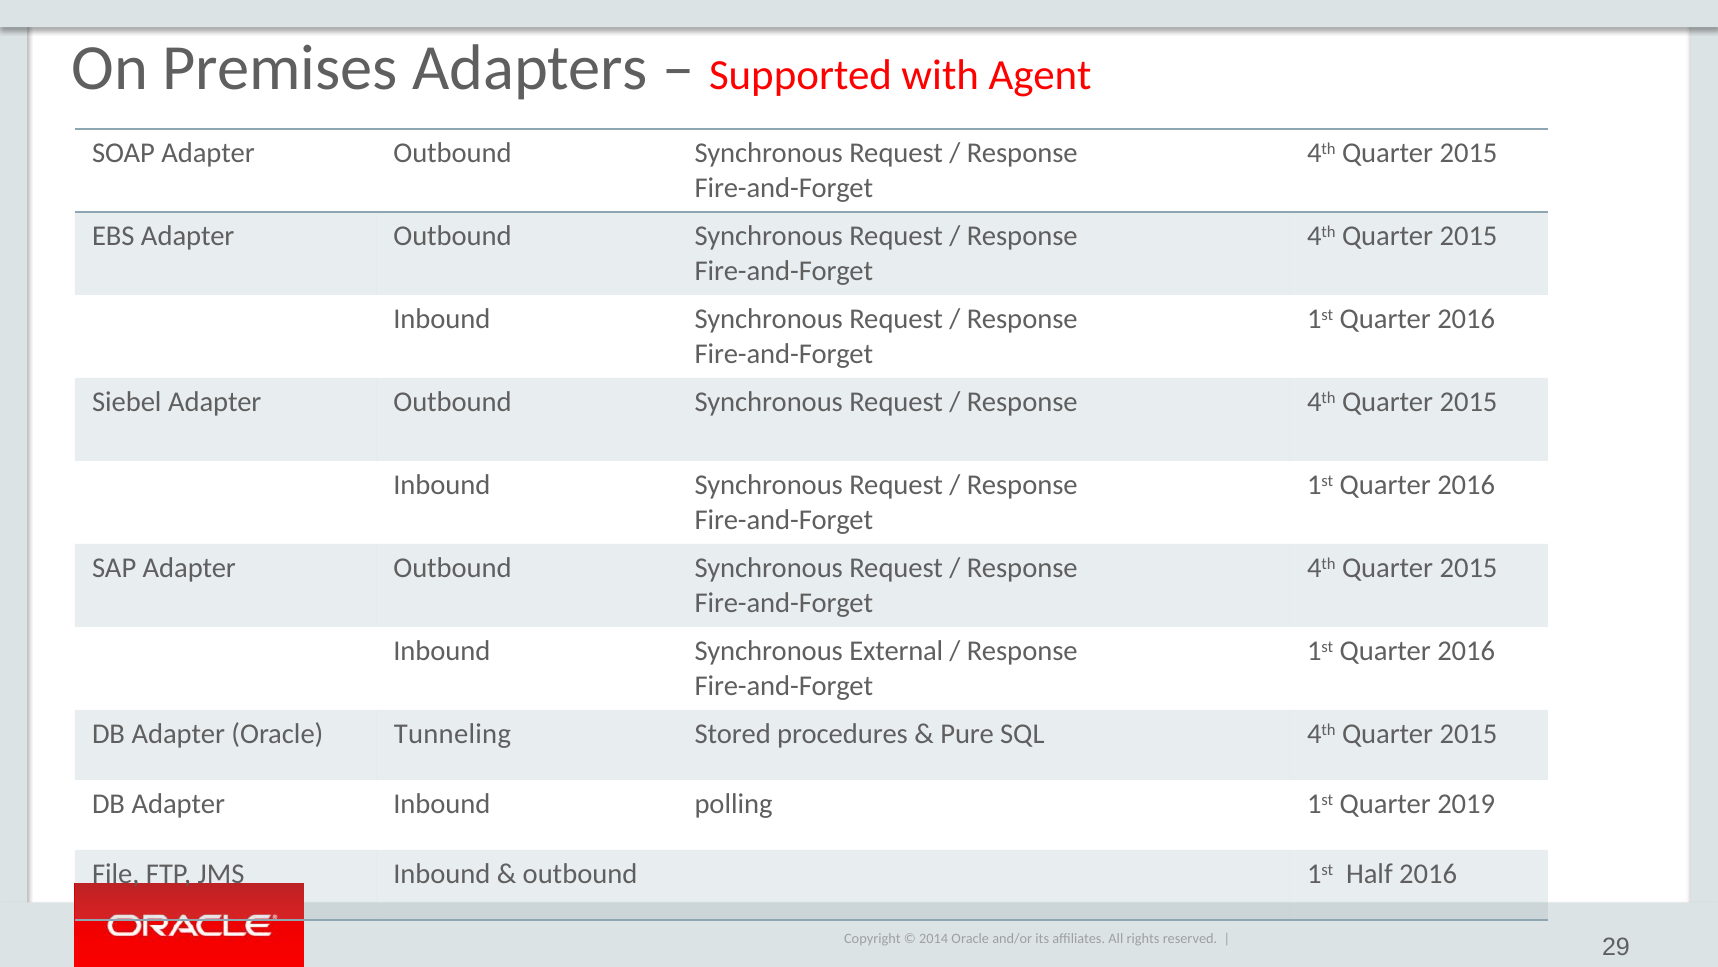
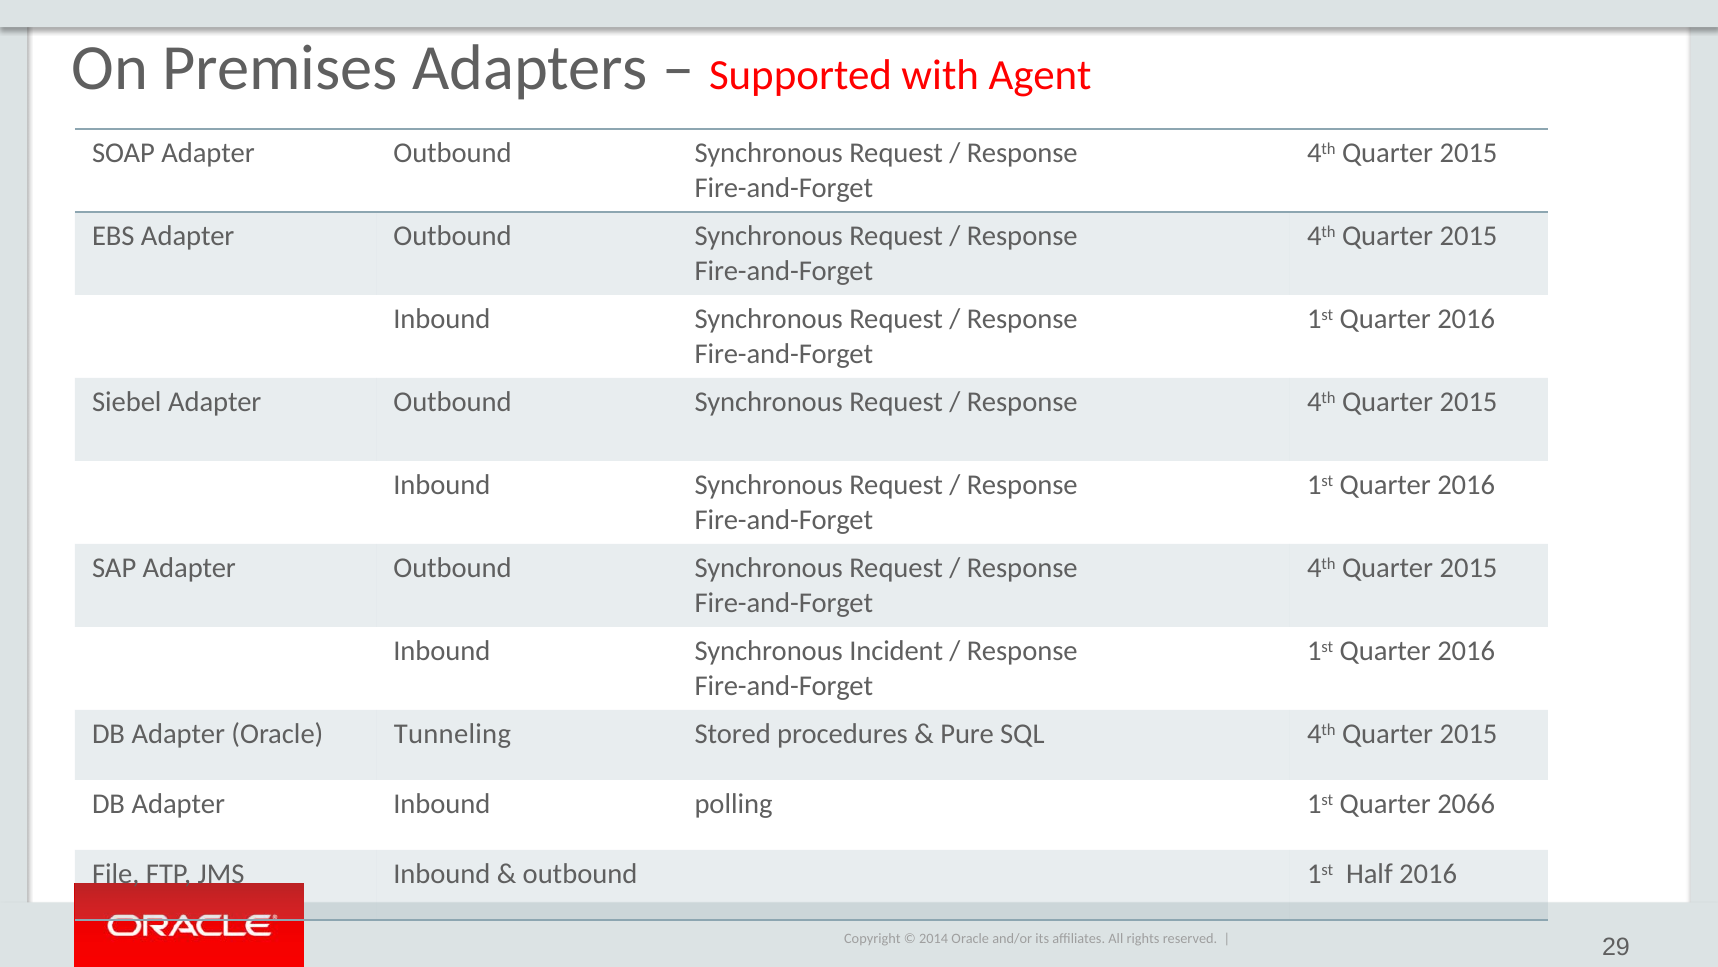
External: External -> Incident (896, 651)
2019: 2019 -> 2066 (1466, 804)
